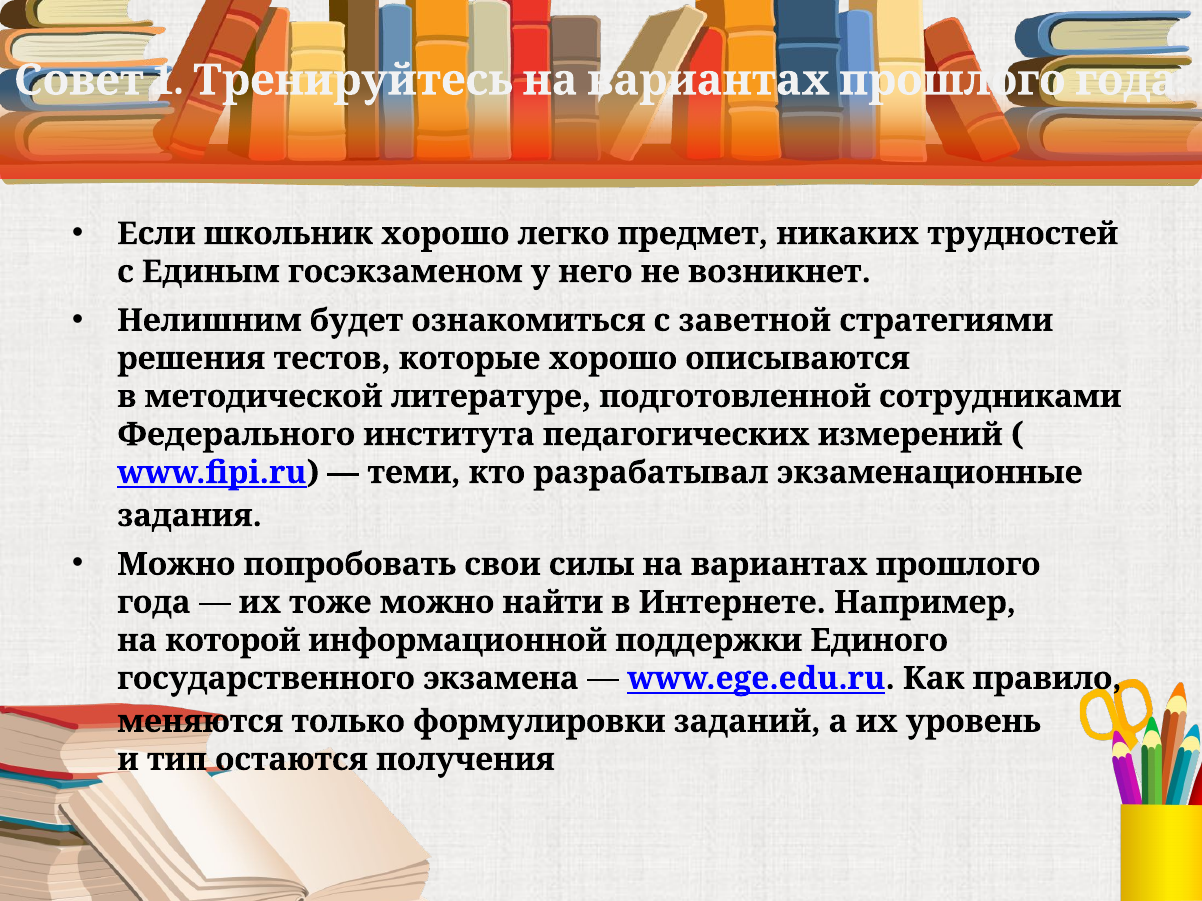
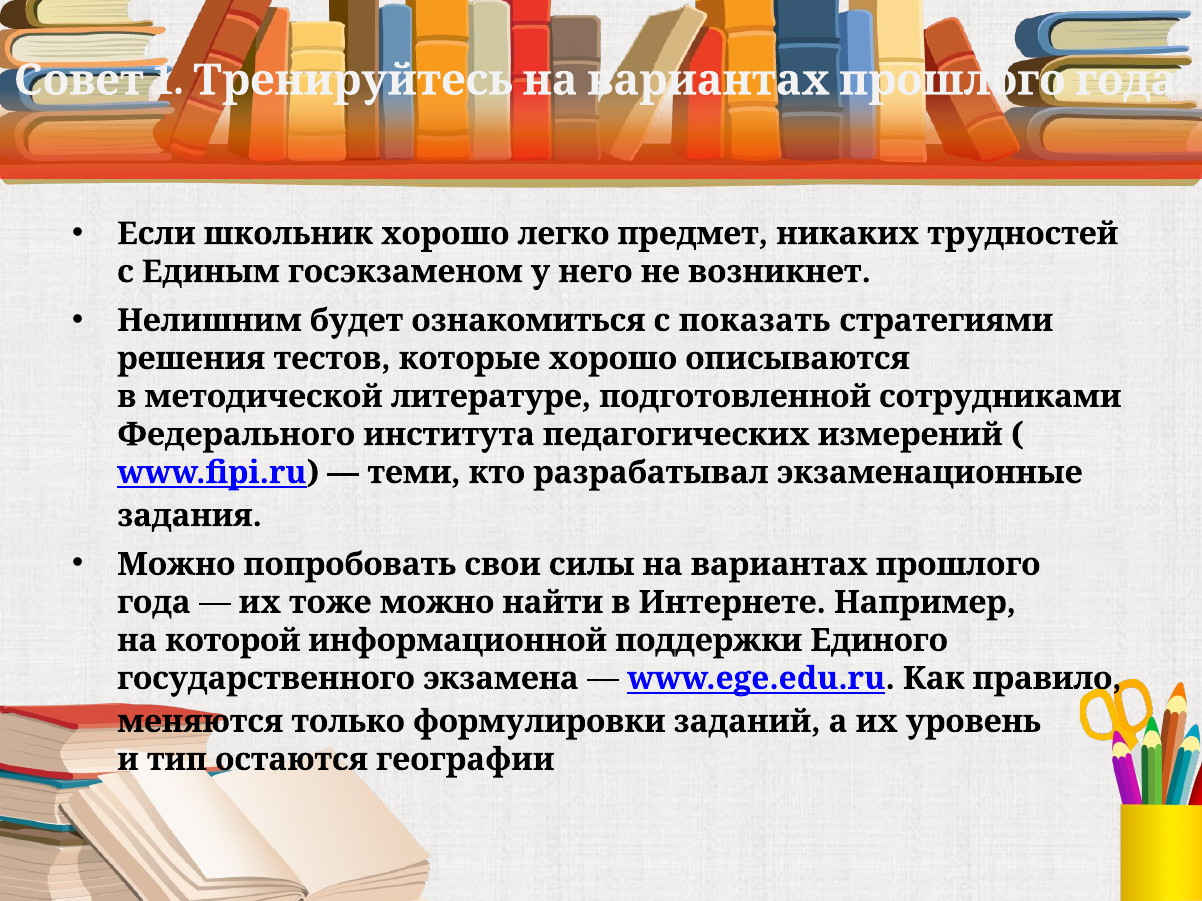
заветной: заветной -> показать (755, 321)
получения: получения -> географии (465, 760)
